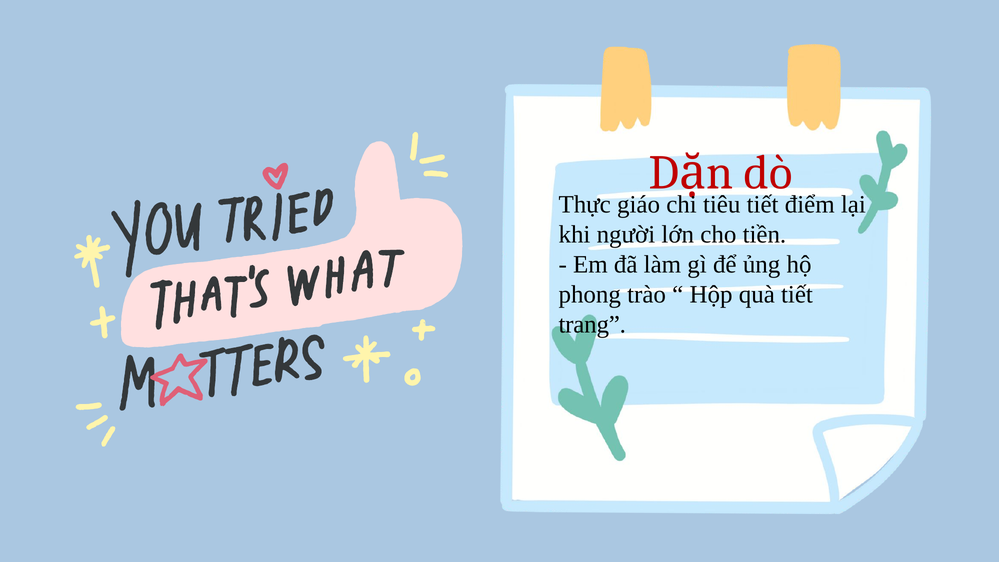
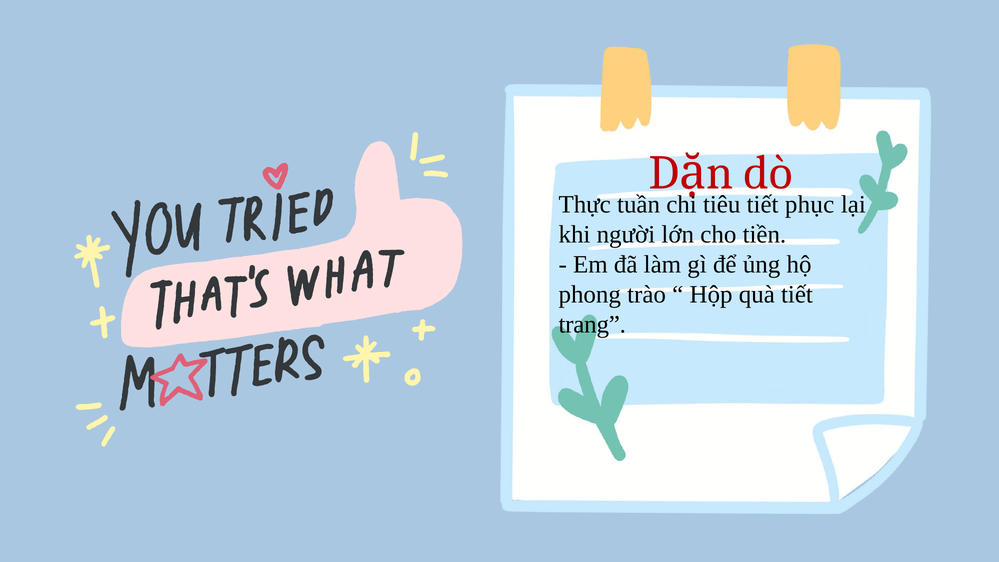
giáo: giáo -> tuần (639, 204)
điểm: điểm -> phục (810, 204)
